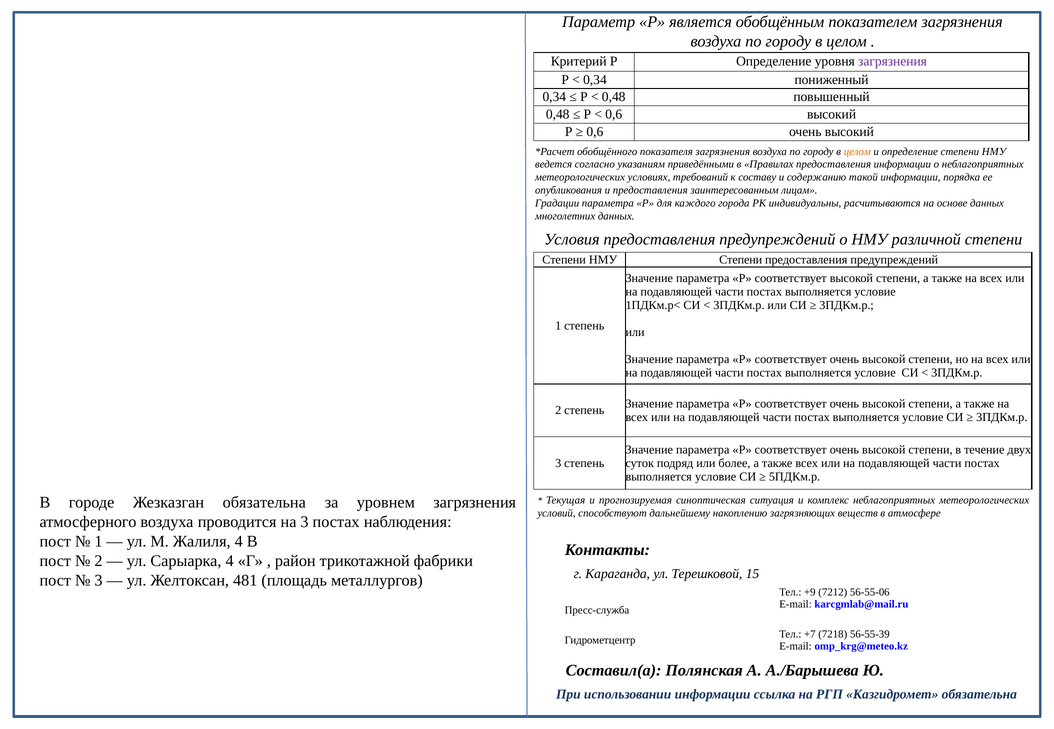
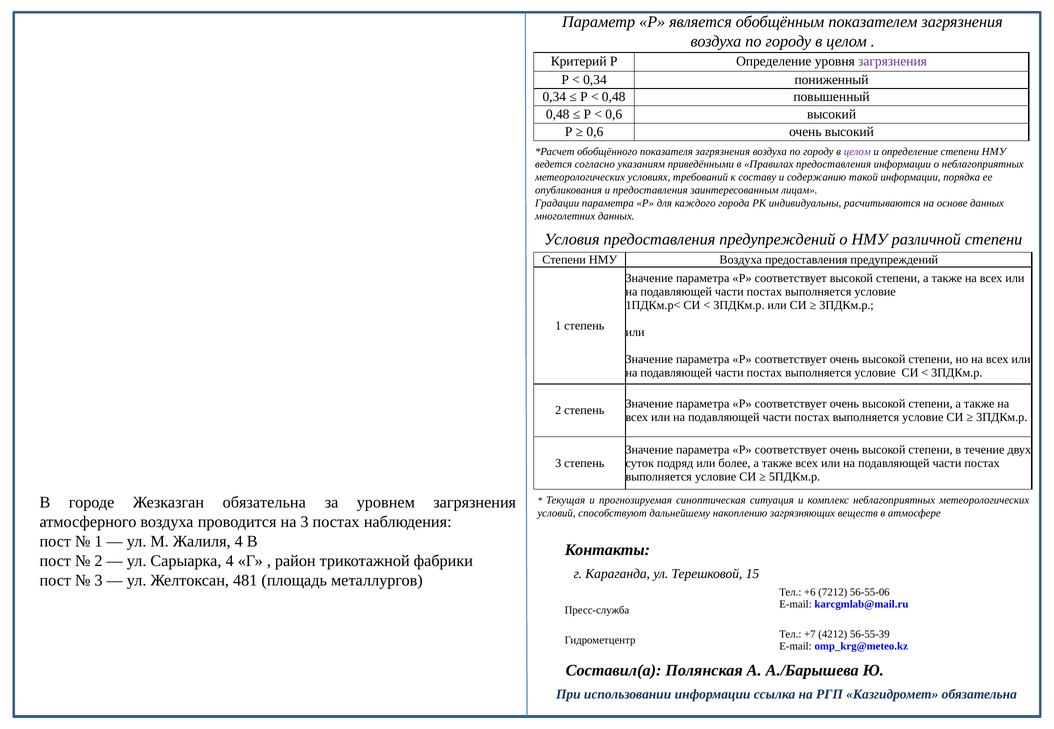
целом colour: orange -> purple (857, 152)
НМУ Степени: Степени -> Воздуха (741, 260)
+9: +9 -> +6 (810, 593)
7218: 7218 -> 4212 (833, 635)
